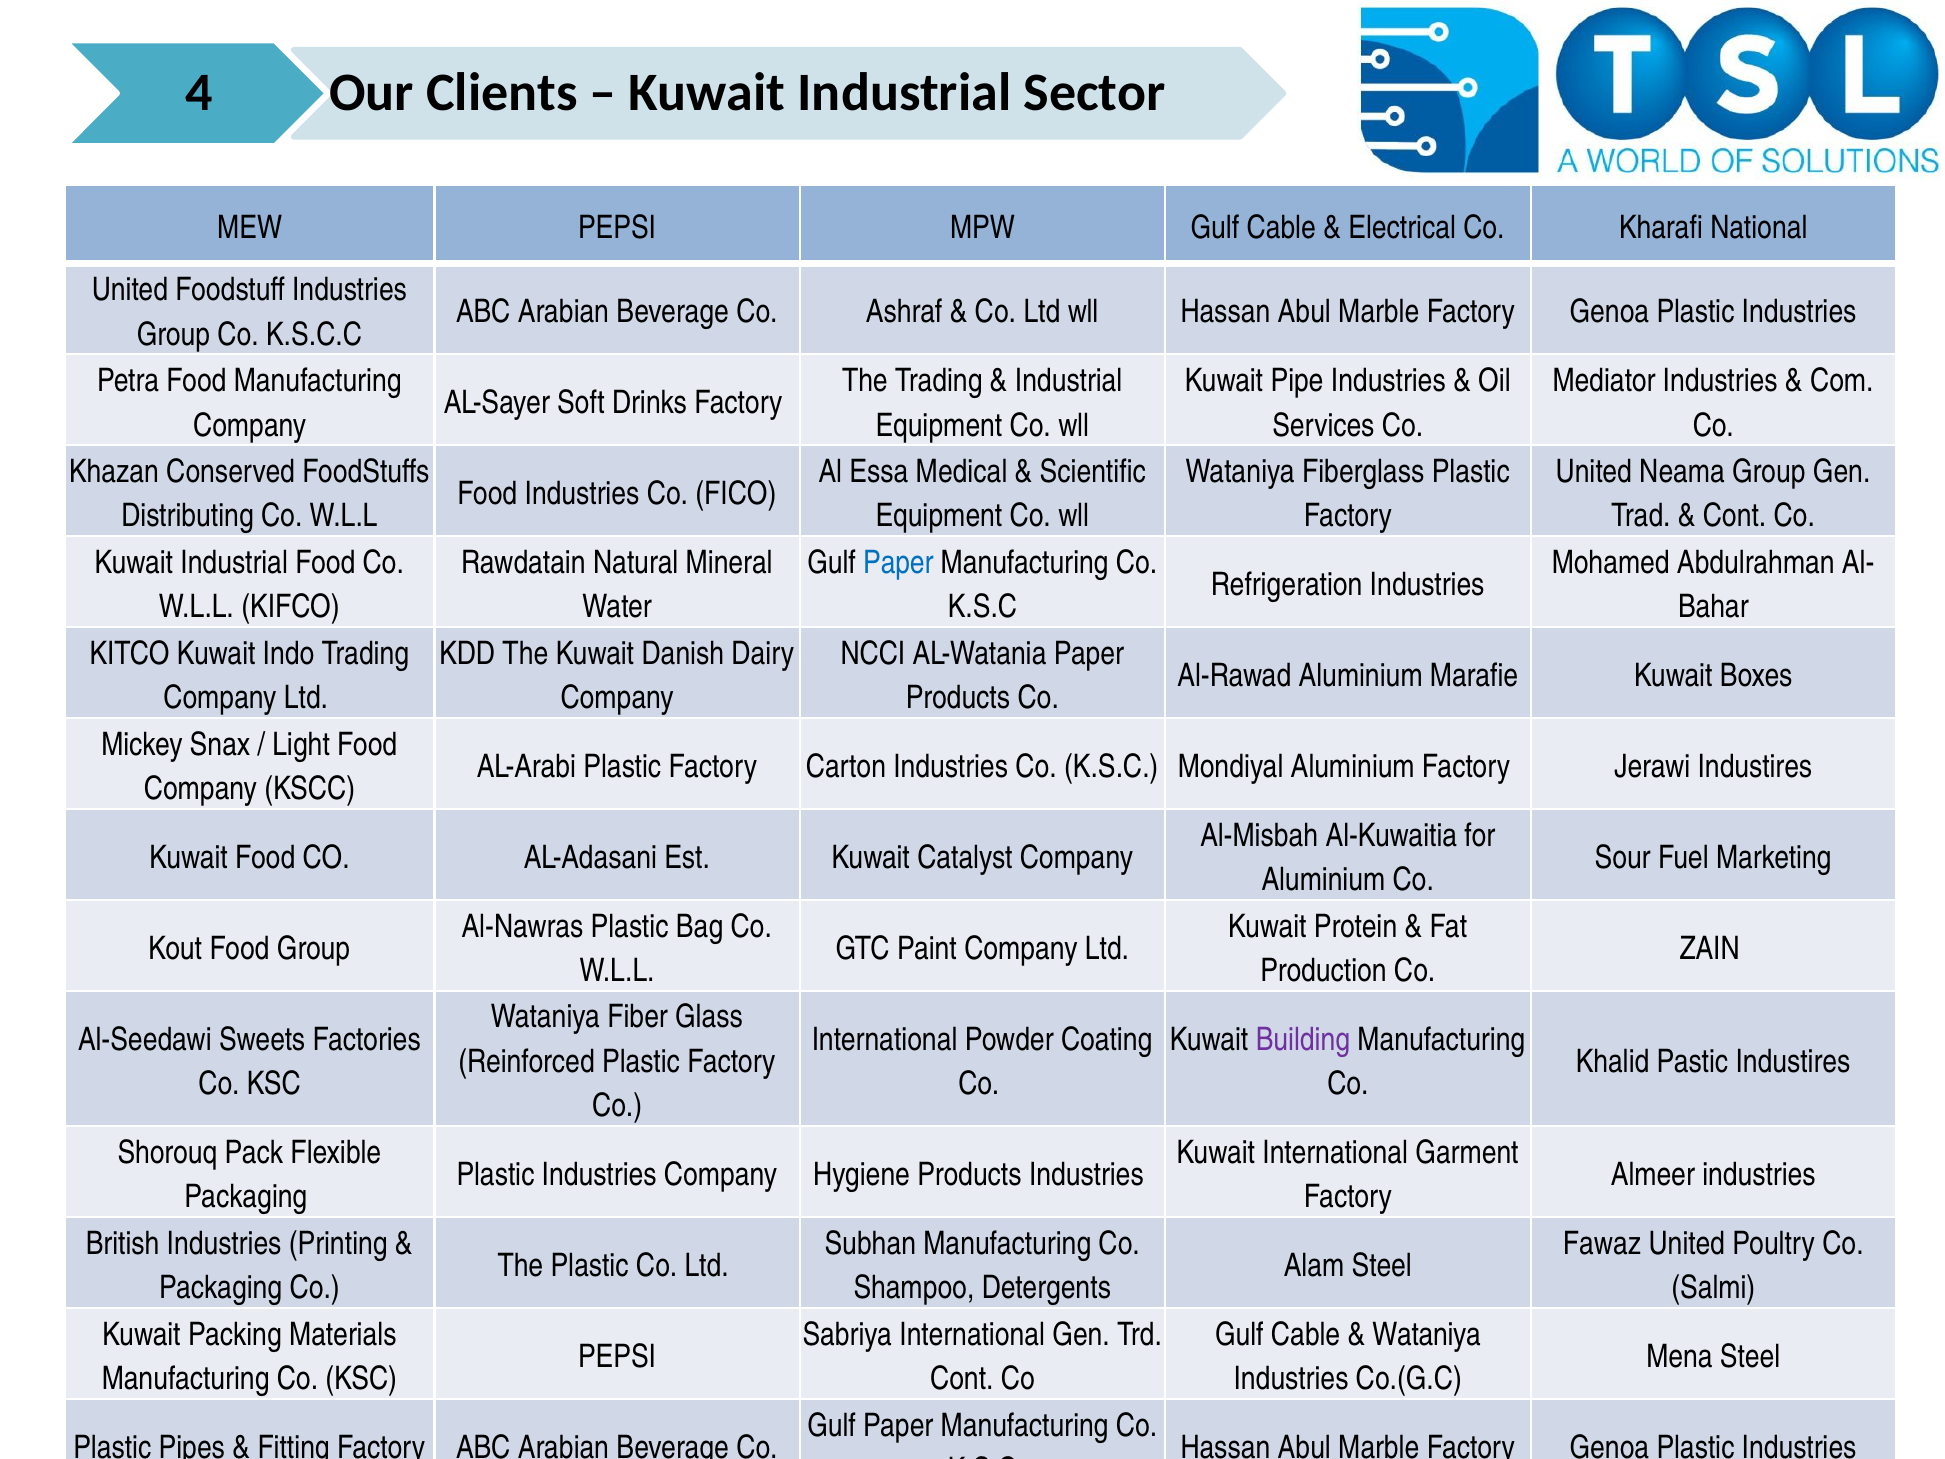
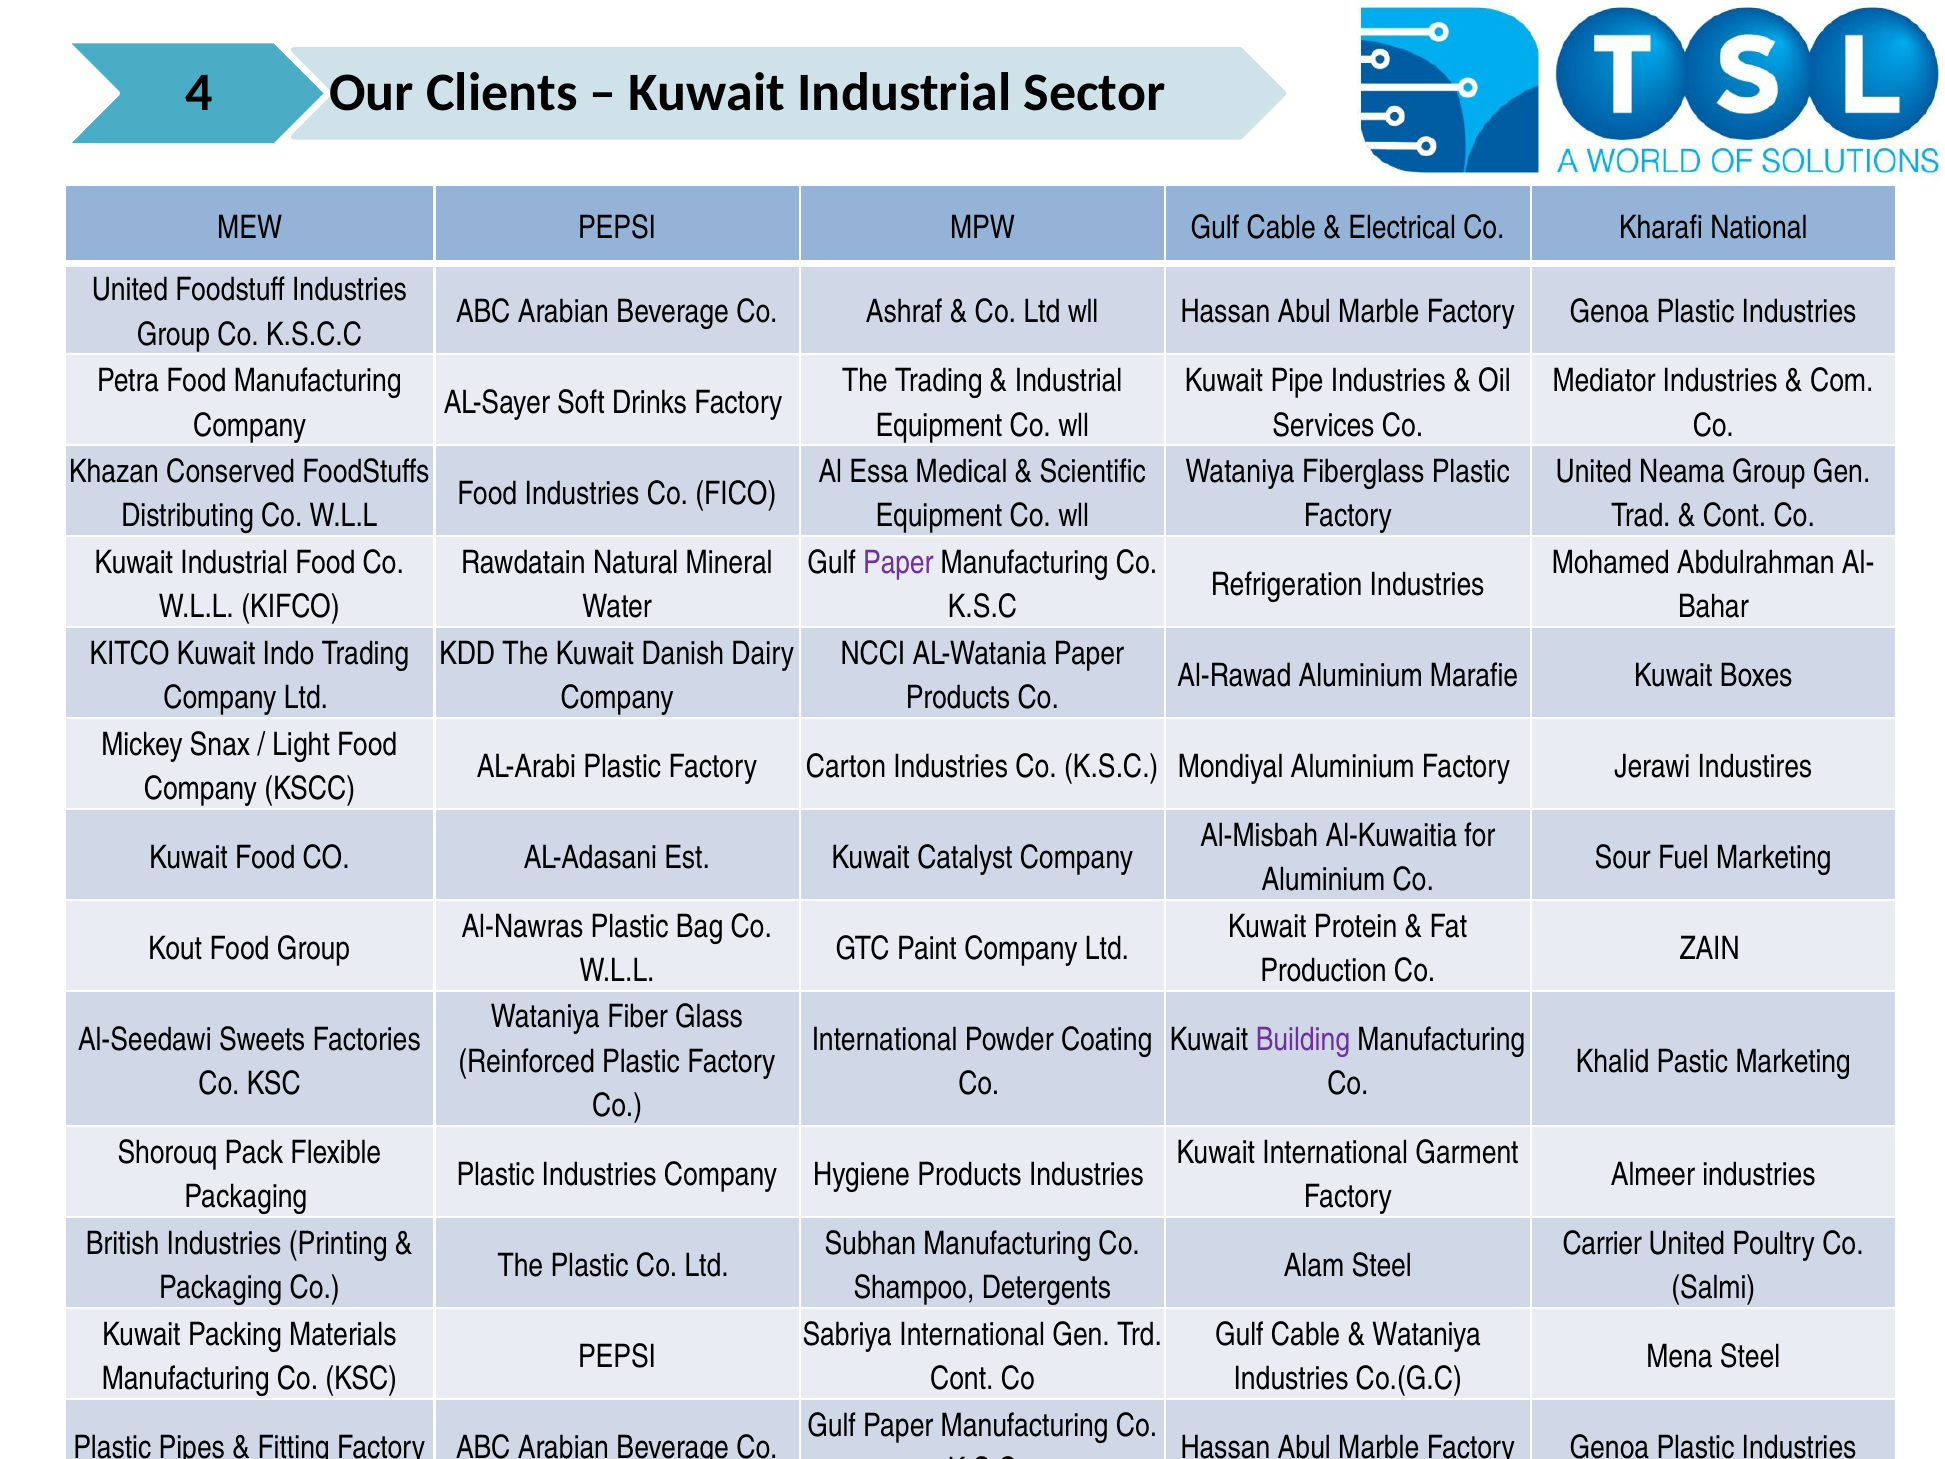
Paper colour: blue -> purple (898, 563)
Pastic Industires: Industires -> Marketing (1793, 1062)
Fawaz: Fawaz -> Carrier (1602, 1243)
